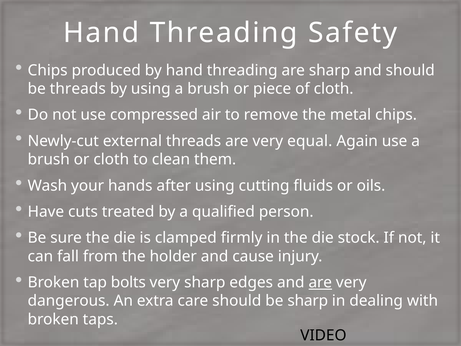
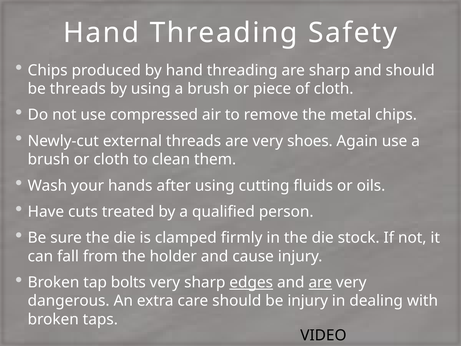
equal: equal -> shoes (310, 141)
edges underline: none -> present (251, 282)
be sharp: sharp -> injury (308, 301)
